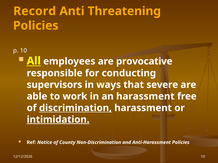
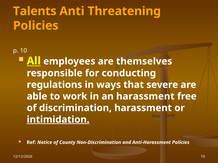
Record: Record -> Talents (35, 11)
provocative: provocative -> themselves (144, 61)
supervisors: supervisors -> regulations (54, 85)
discrimination underline: present -> none (75, 108)
